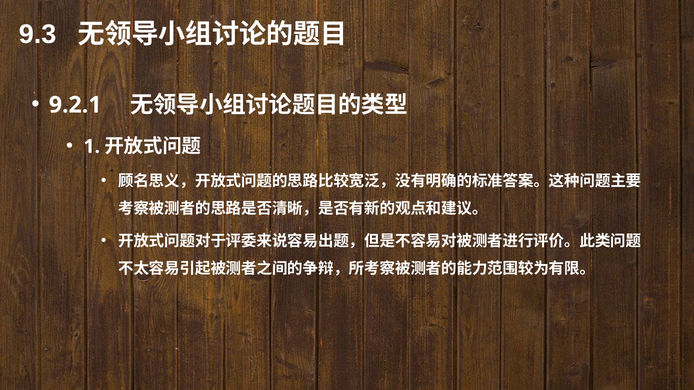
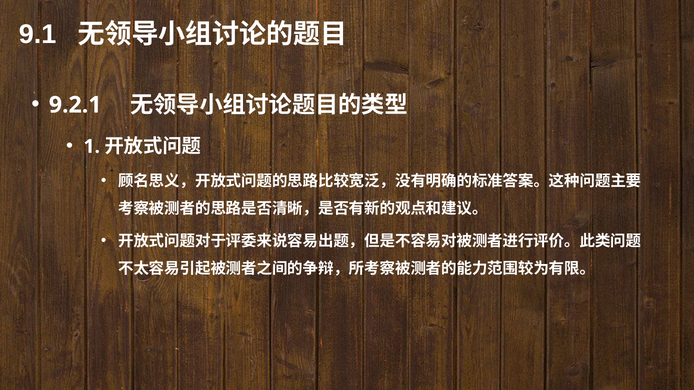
9.3: 9.3 -> 9.1 (38, 34)
